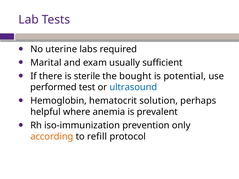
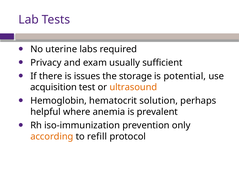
Marital: Marital -> Privacy (46, 63)
sterile: sterile -> issues (87, 76)
bought: bought -> storage (135, 76)
performed: performed -> acquisition (53, 87)
ultrasound colour: blue -> orange (133, 87)
